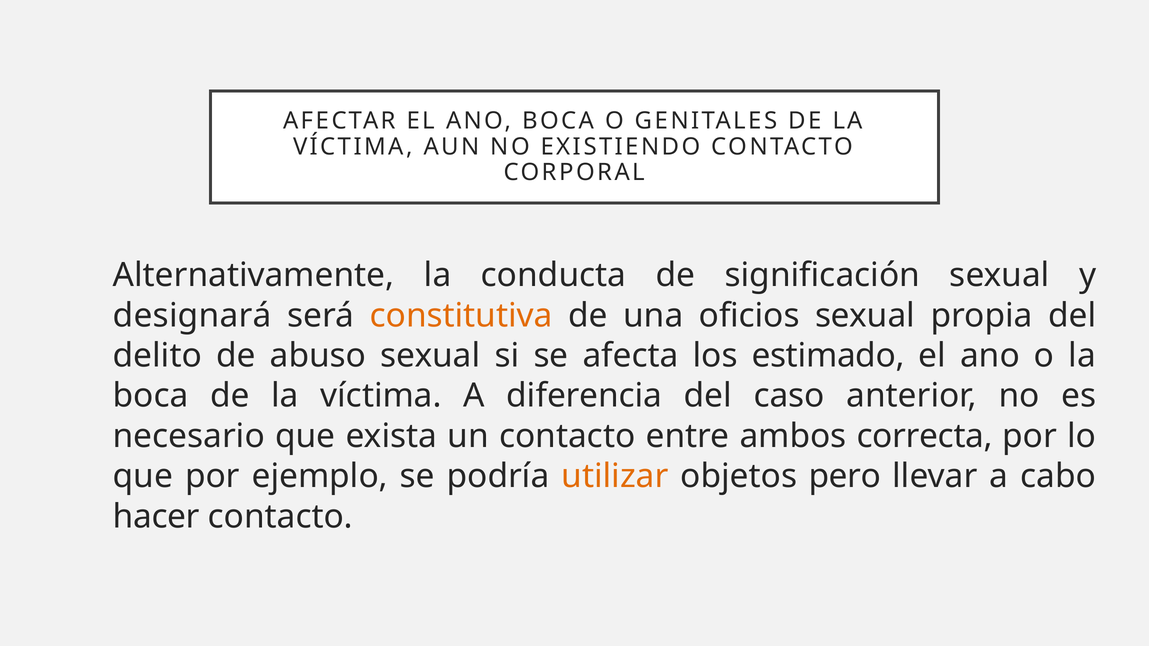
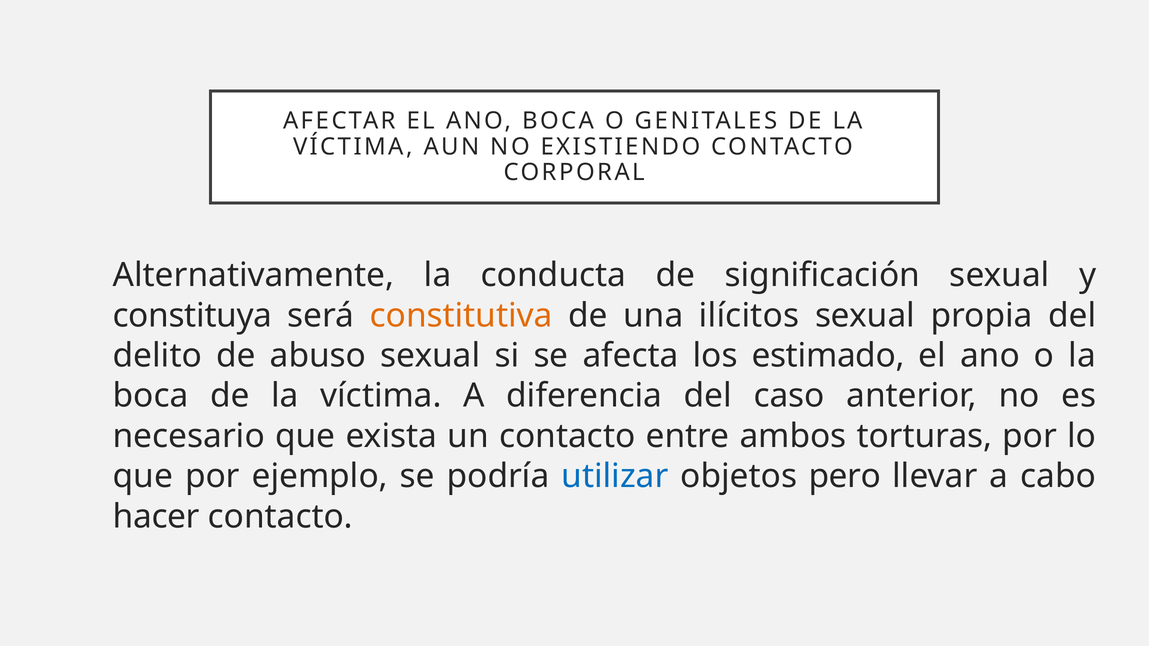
designará: designará -> constituya (192, 316)
oficios: oficios -> ilícitos (749, 316)
correcta: correcta -> torturas (925, 436)
utilizar colour: orange -> blue (615, 477)
